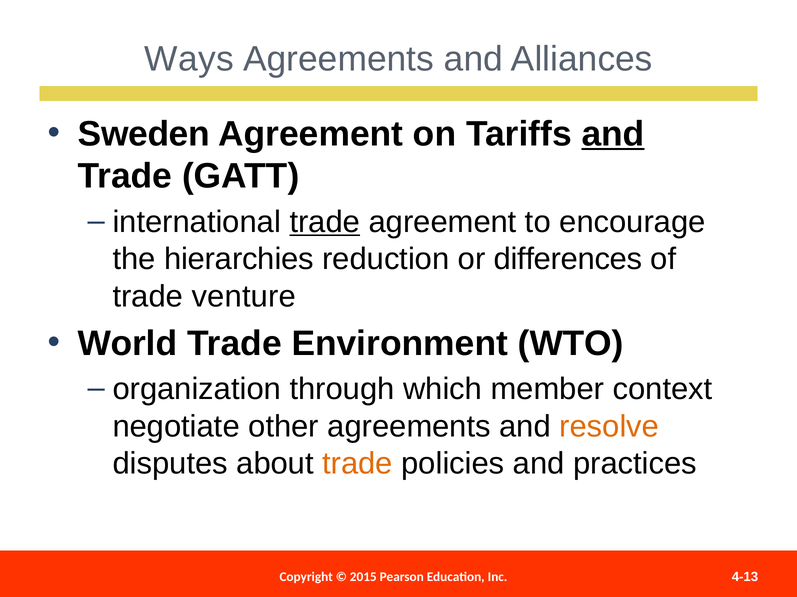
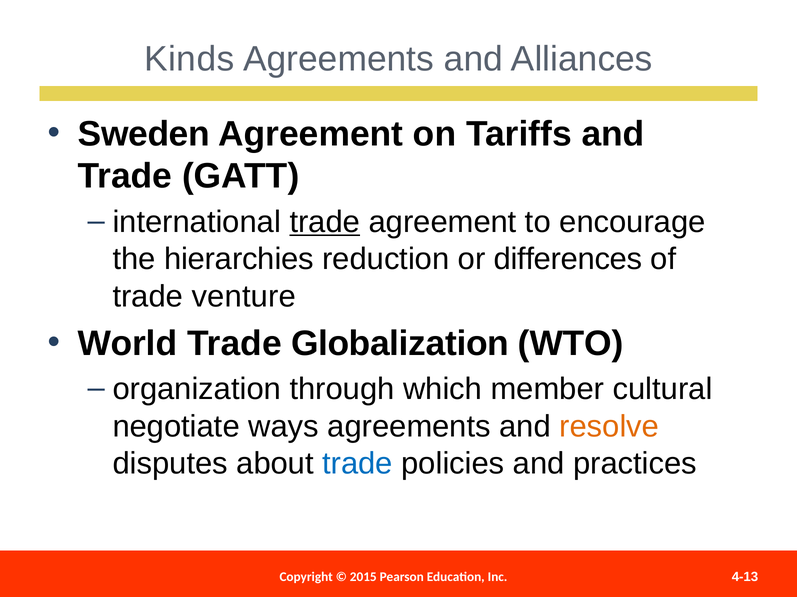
Ways: Ways -> Kinds (189, 59)
and underline: present -> none (613, 134)
Environment: Environment -> Globalization (400, 344)
context: context -> cultural (663, 390)
other: other -> ways (284, 427)
trade colour: orange -> blue (357, 464)
